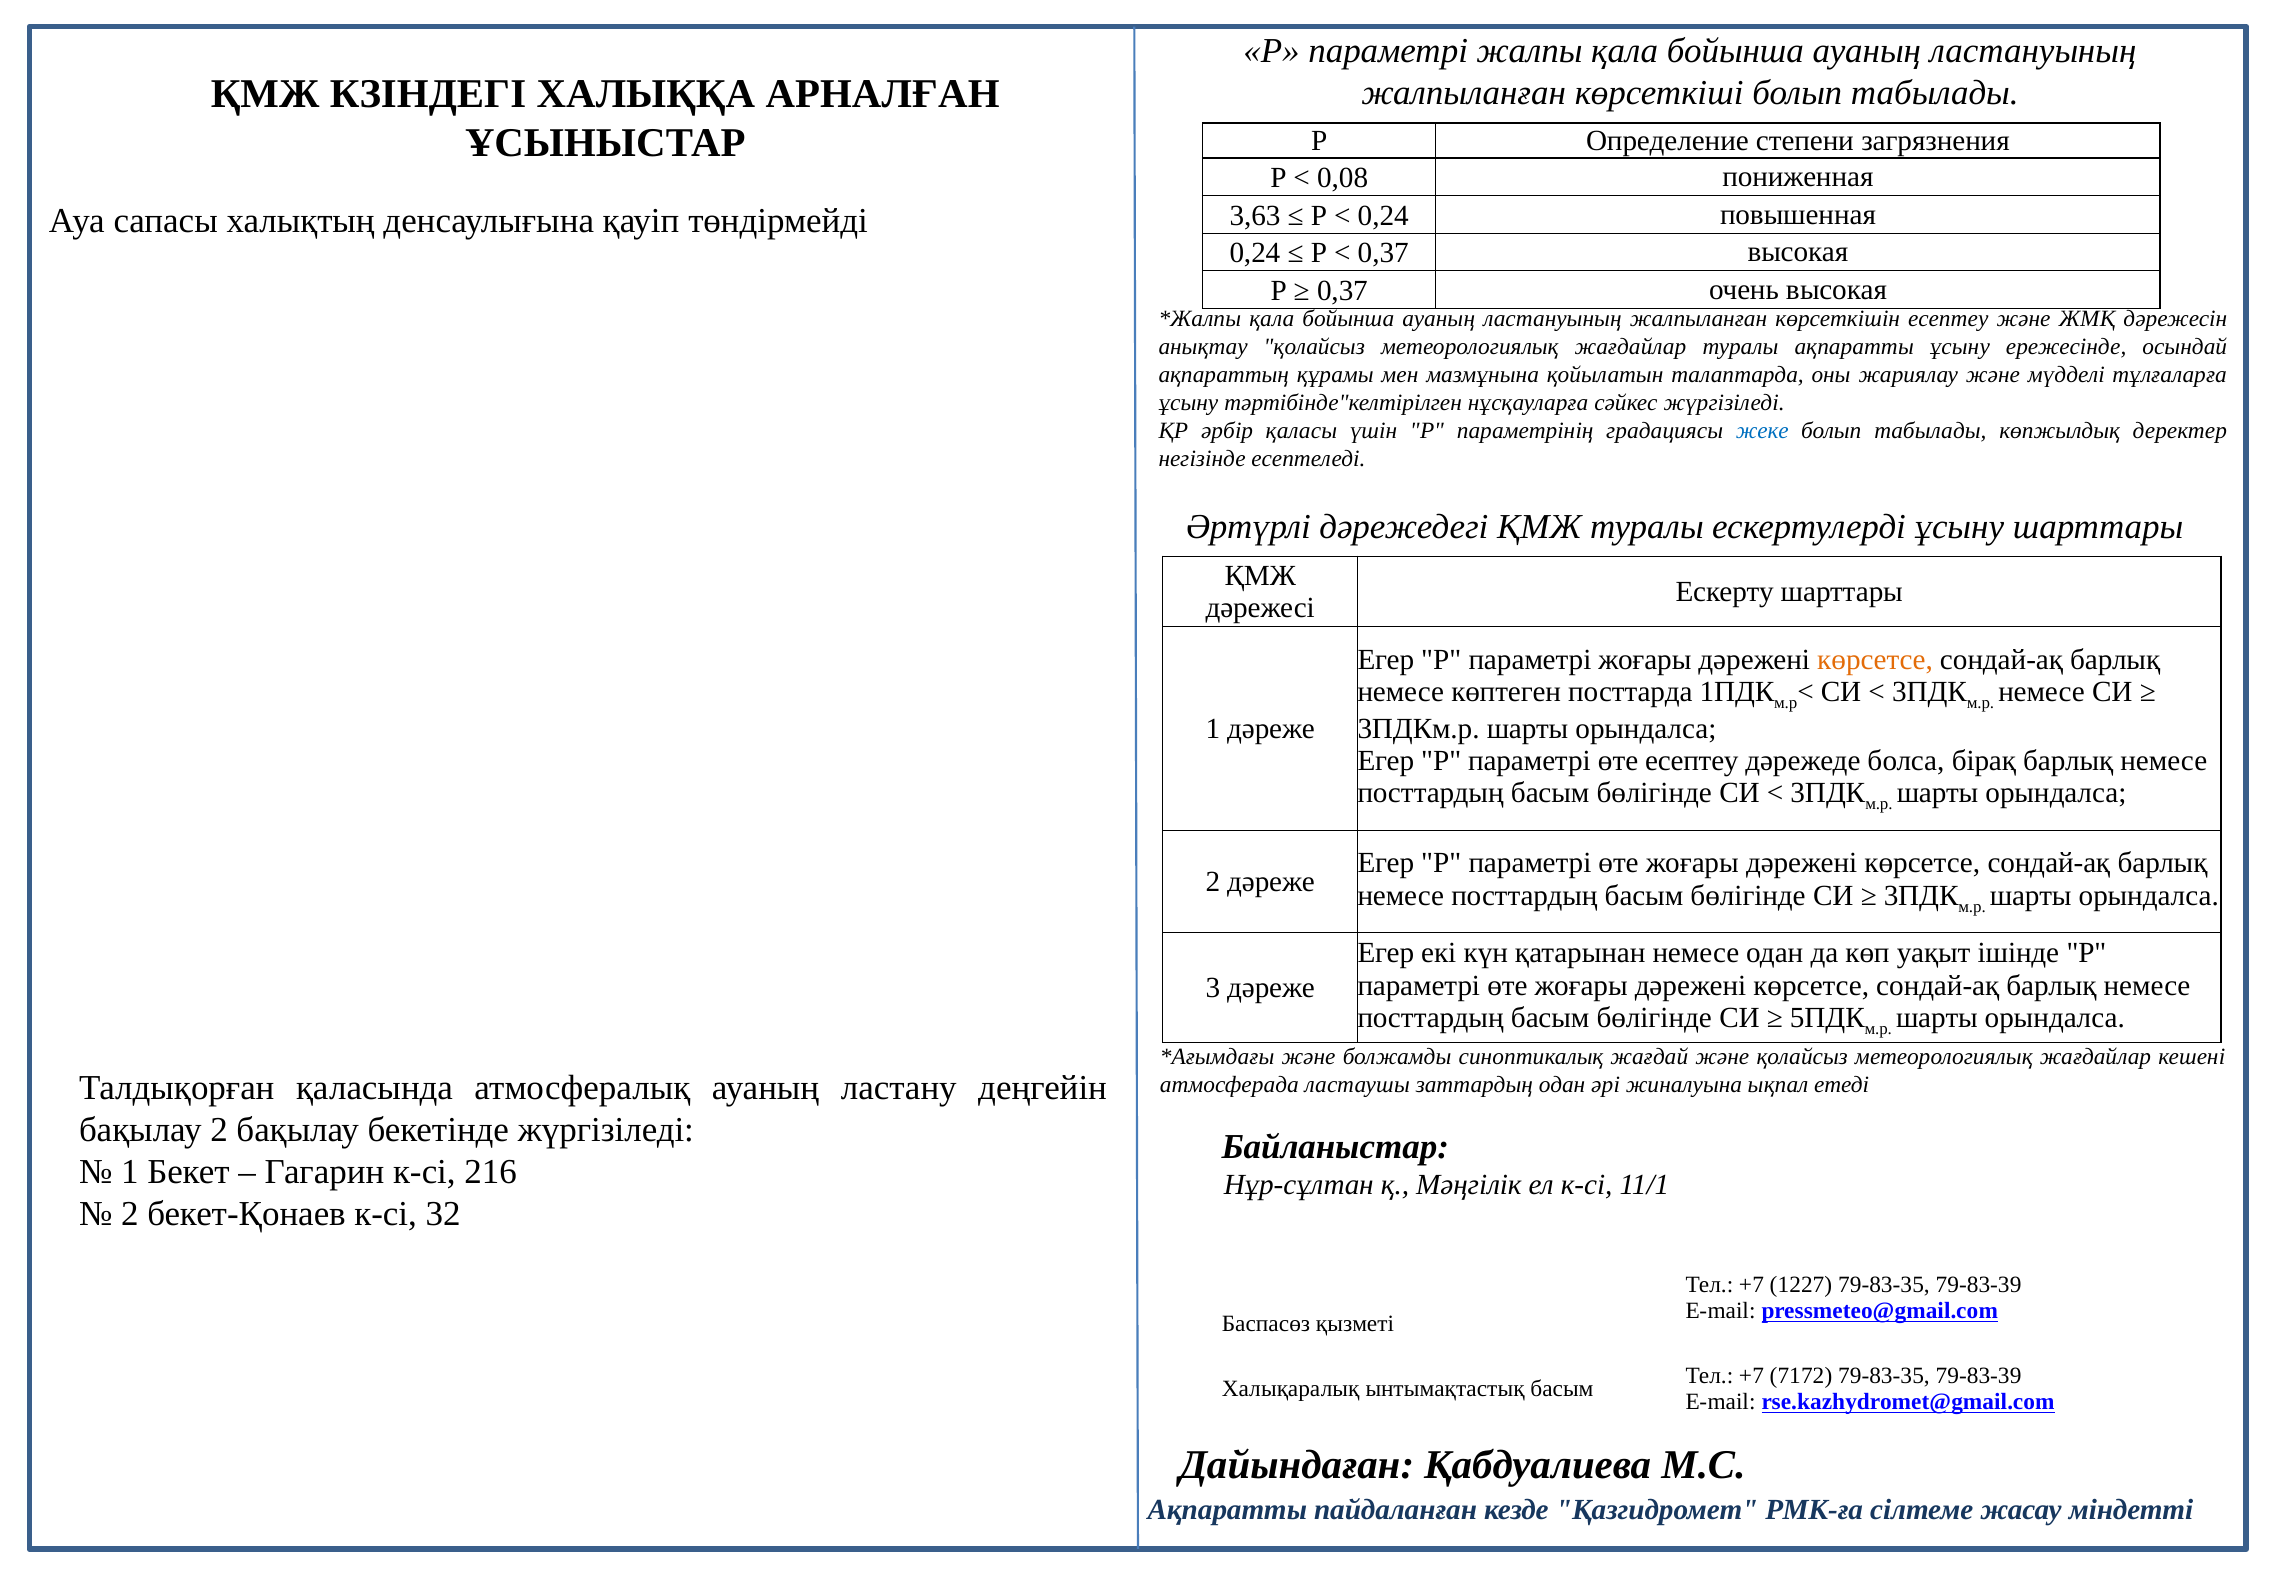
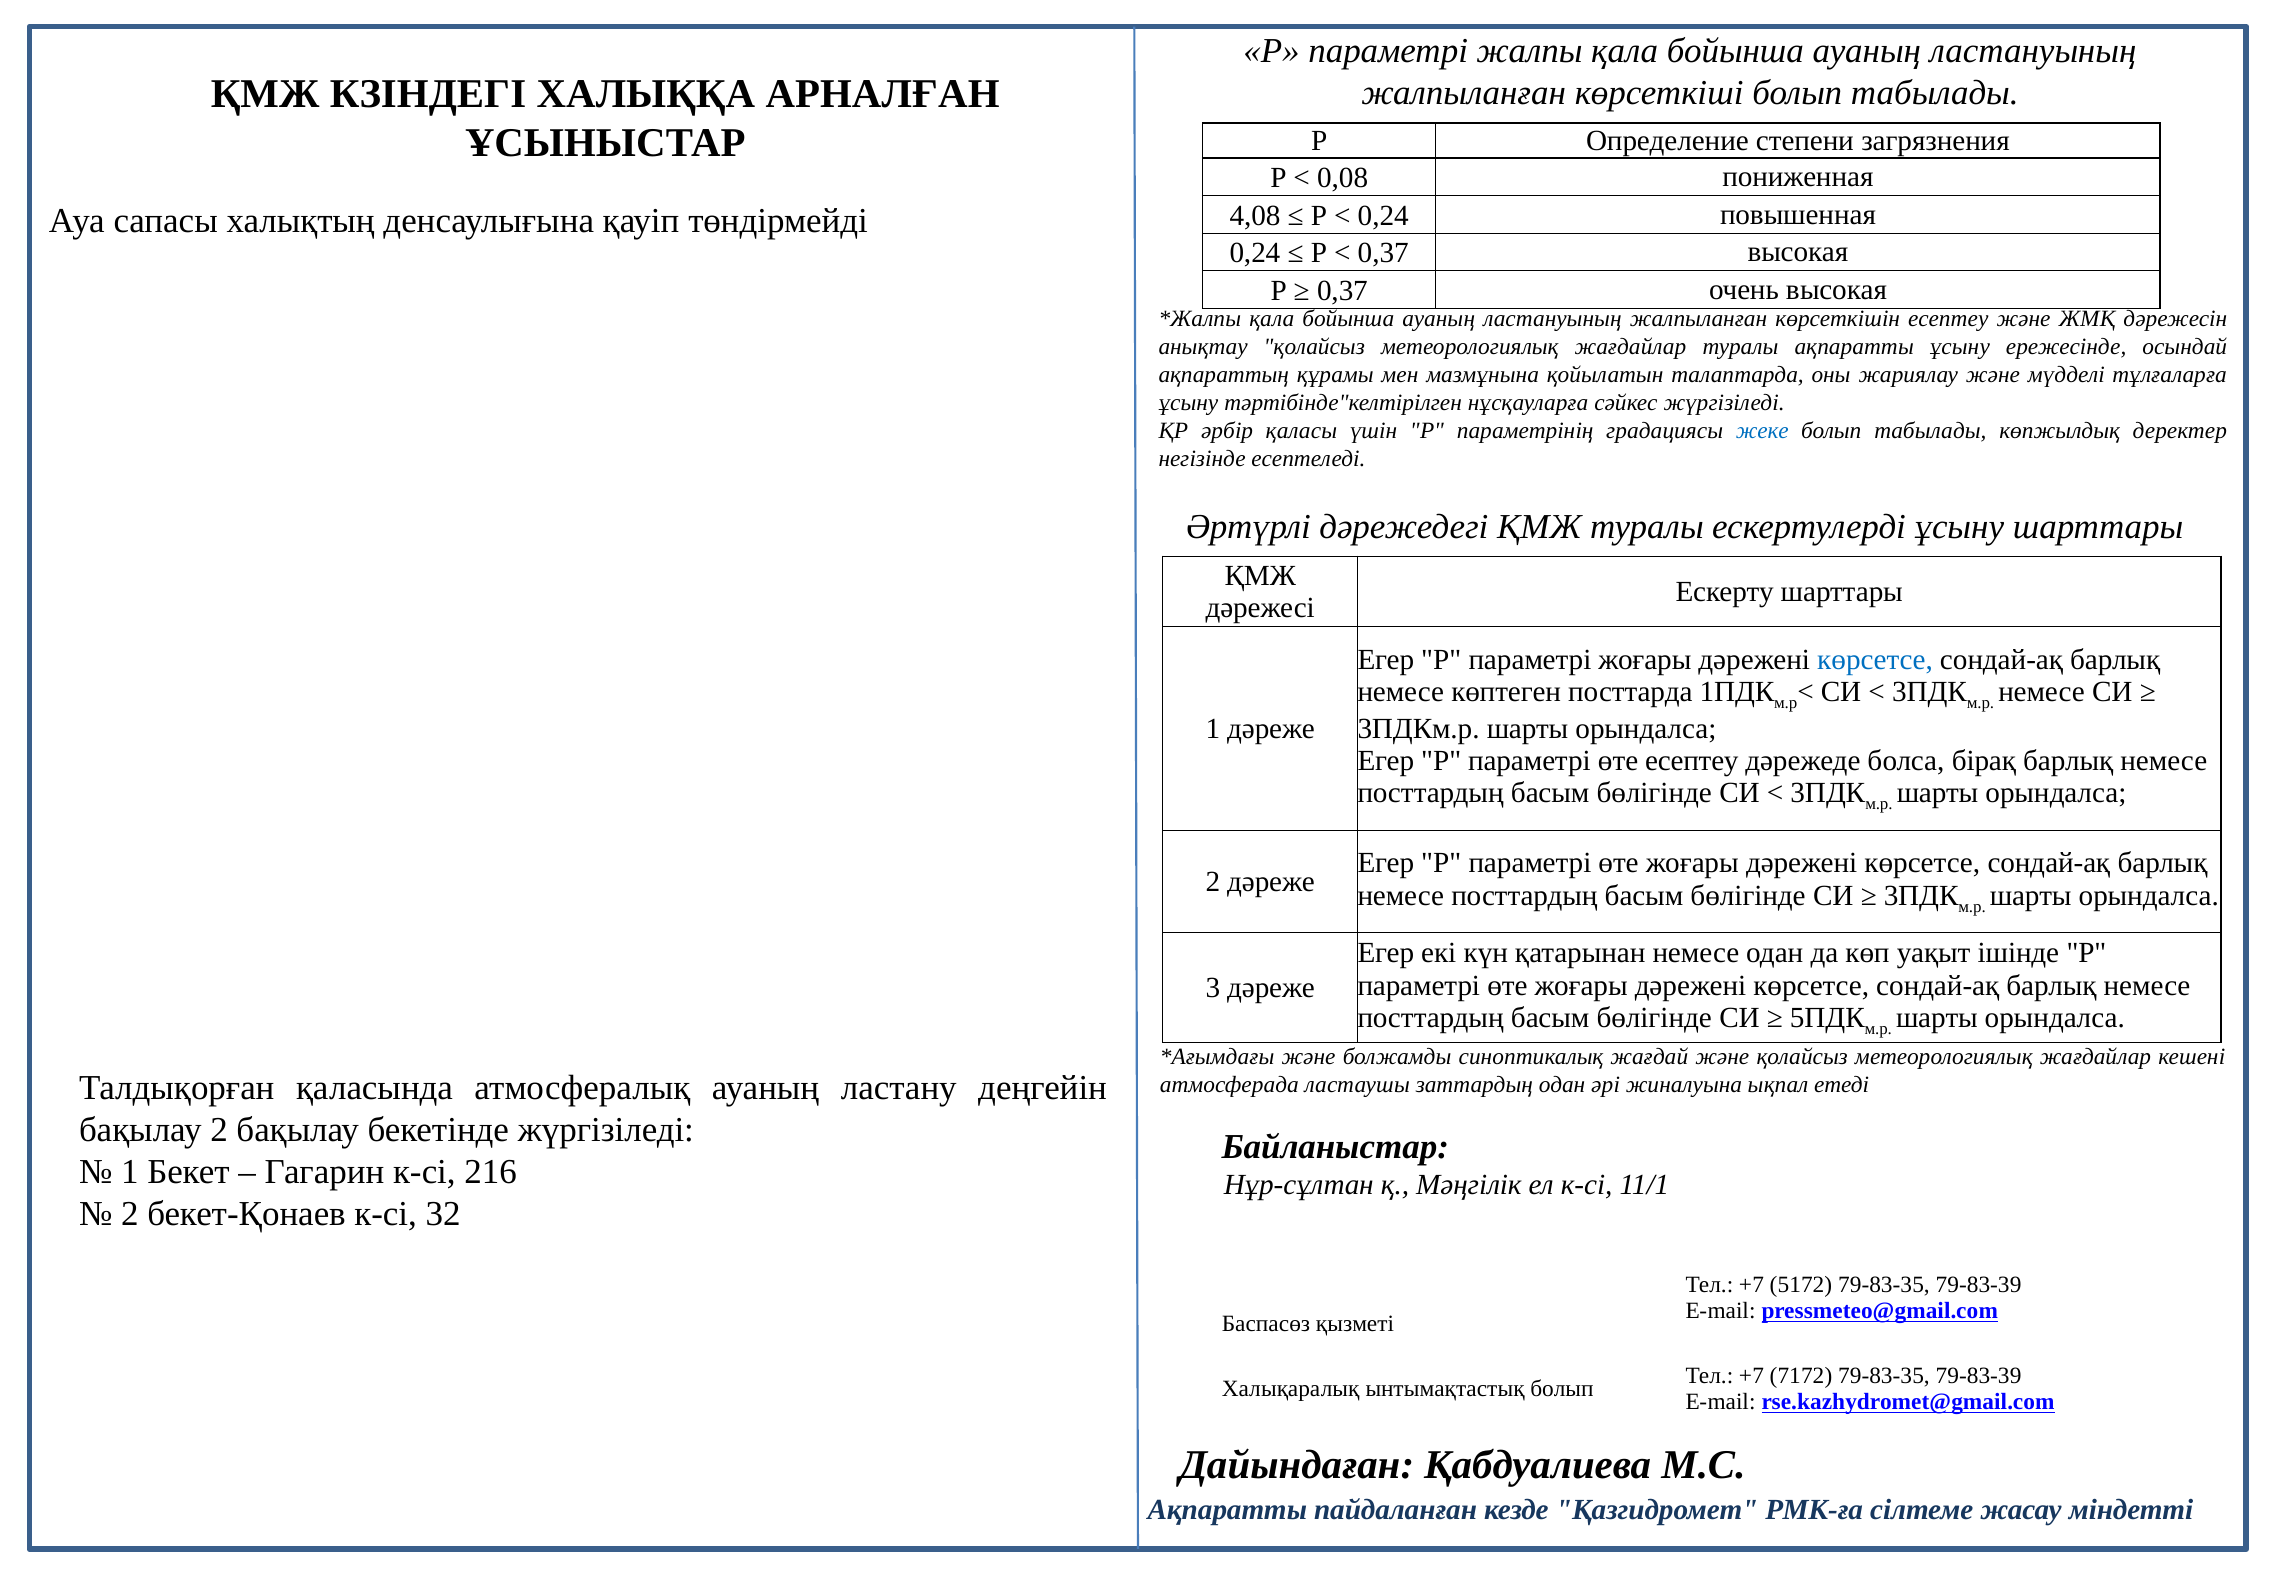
3,63: 3,63 -> 4,08 (1255, 216)
көрсетсе colour: orange -> blue (1875, 660)
1227: 1227 -> 5172 (1801, 1285)
ынтымақтастық басым: басым -> болып (1562, 1389)
